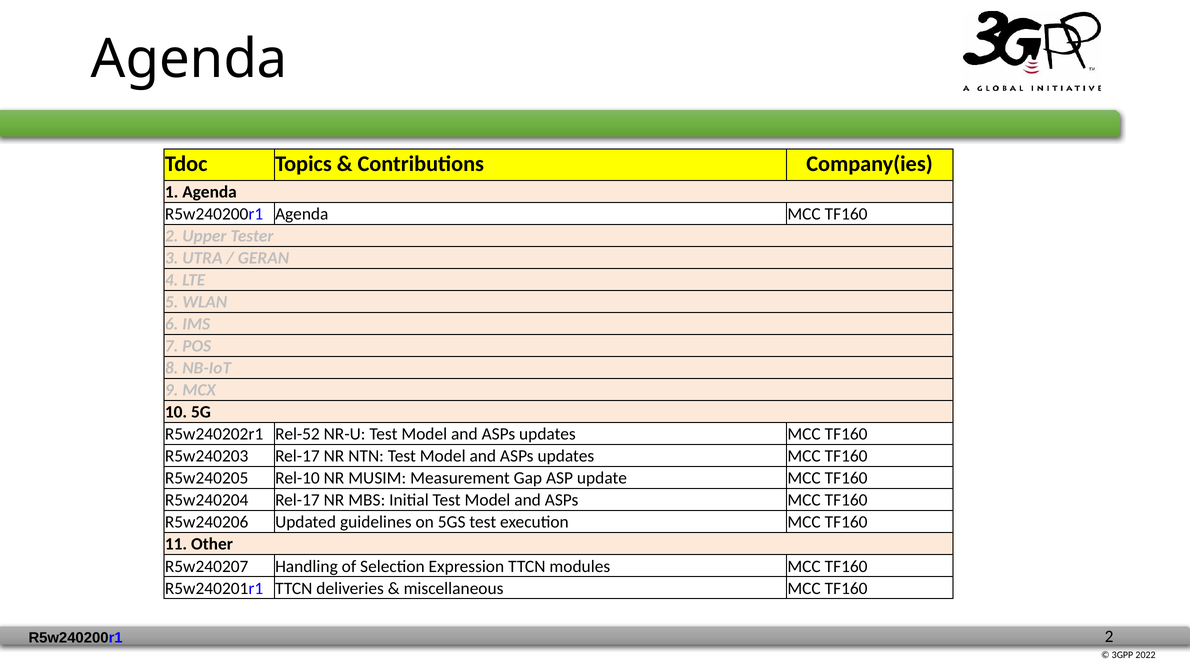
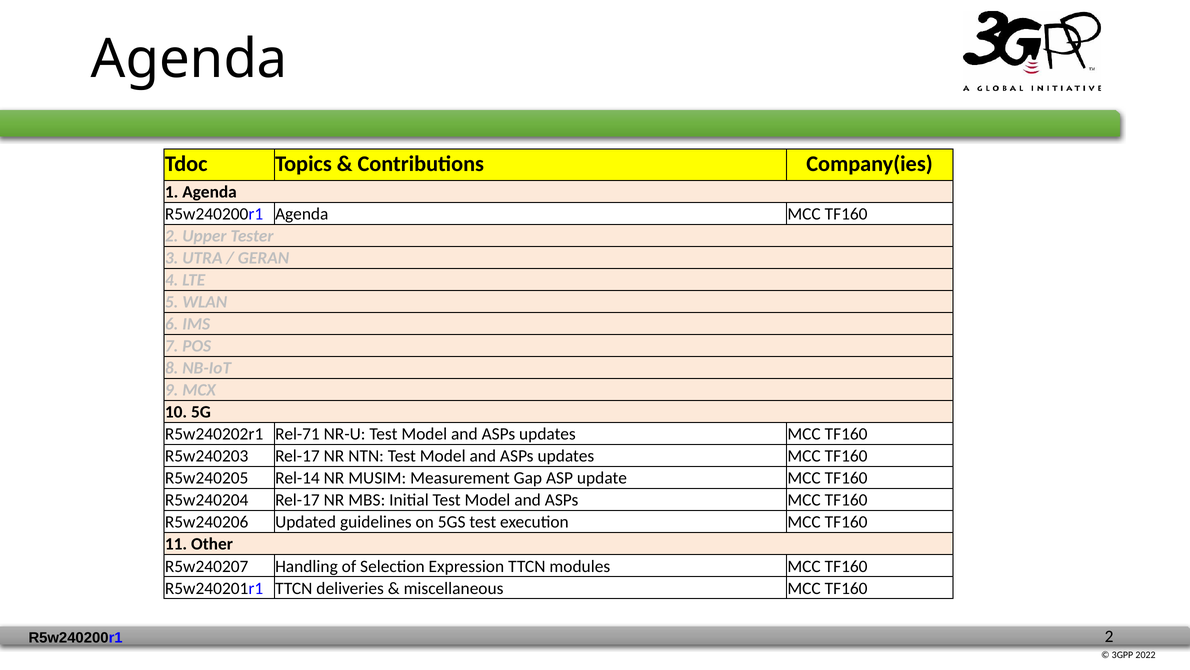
Rel-52: Rel-52 -> Rel-71 (297, 434)
Rel-10: Rel-10 -> Rel-14 (297, 478)
